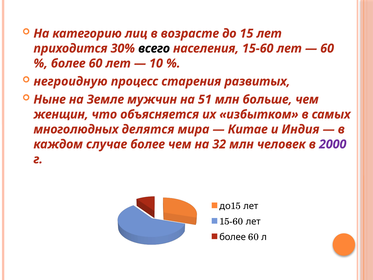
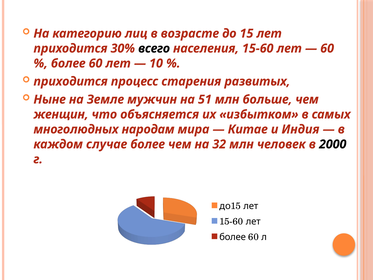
негроидную: негроидную -> приходится (71, 81)
делятся: делятся -> народам (148, 129)
2000 colour: purple -> black (333, 144)
